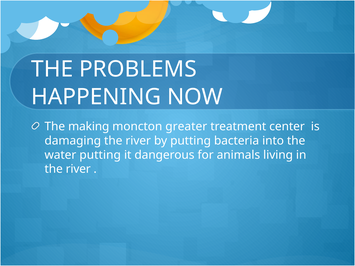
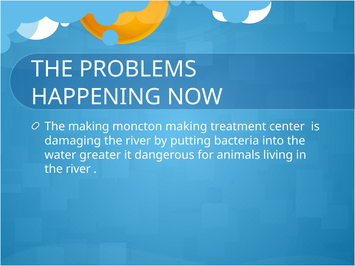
moncton greater: greater -> making (186, 127)
water putting: putting -> greater (100, 155)
